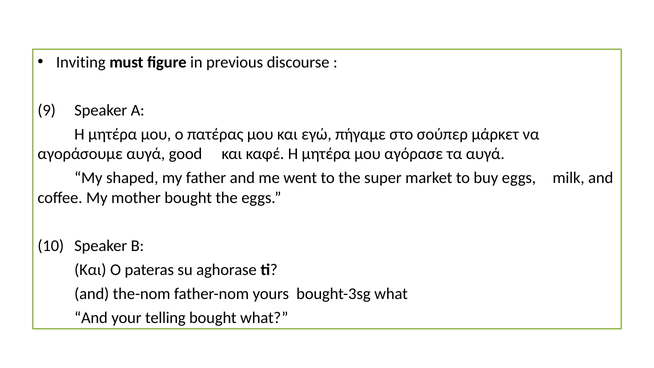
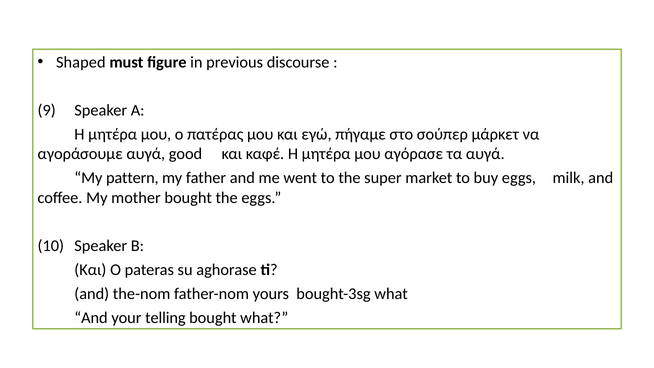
Inviting: Inviting -> Shaped (81, 62)
shaped: shaped -> pattern (132, 178)
